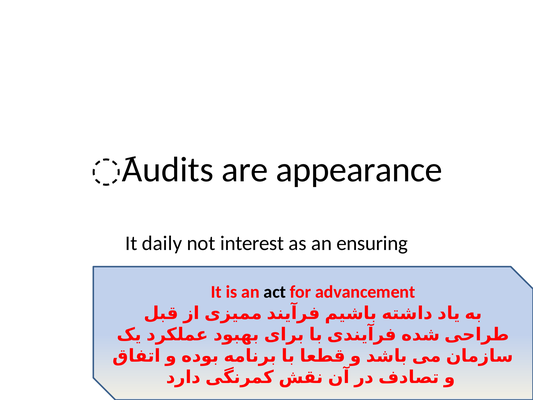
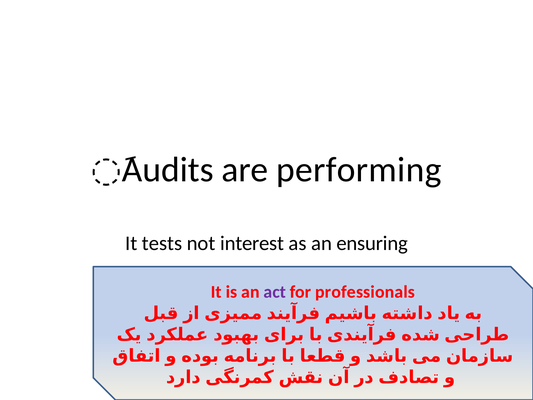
appearance: appearance -> performing (359, 169)
daily: daily -> tests (162, 243)
act colour: black -> purple (275, 292)
advancement: advancement -> professionals (365, 292)
